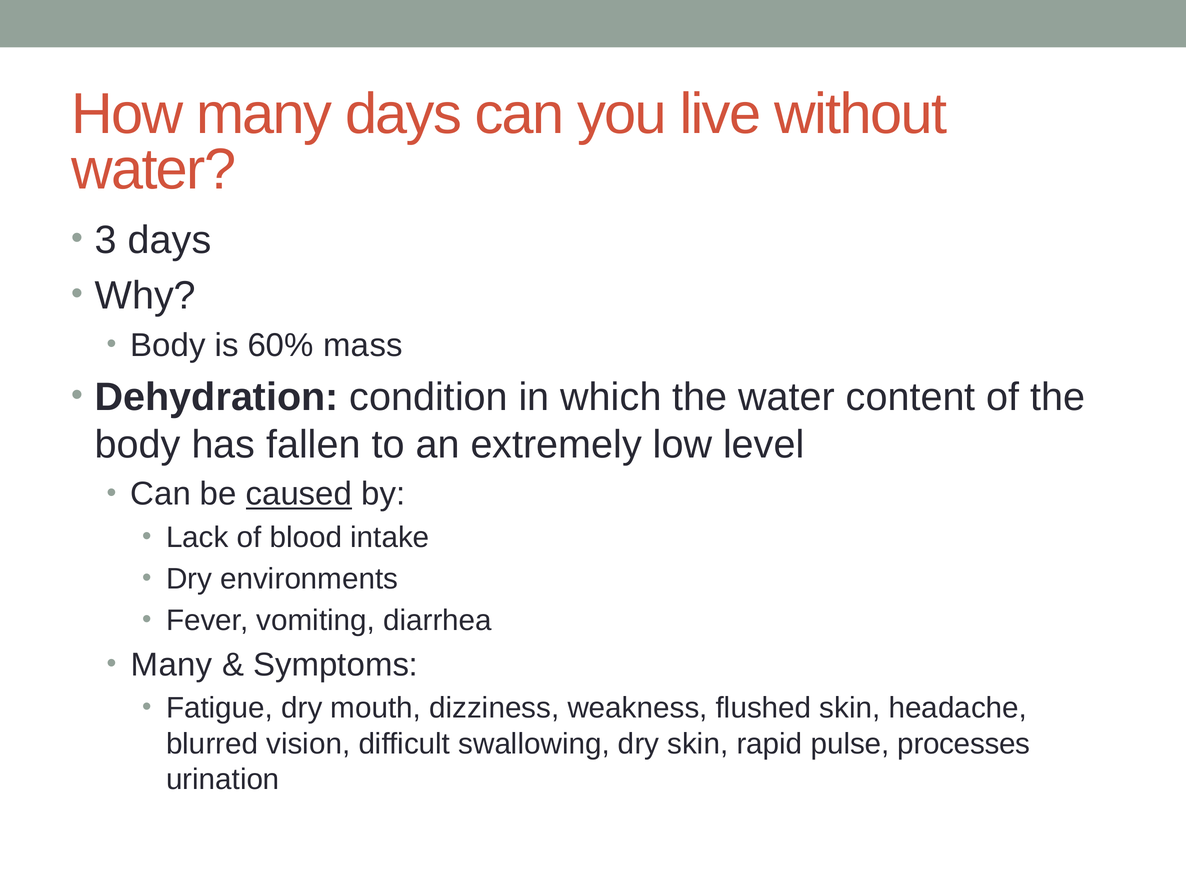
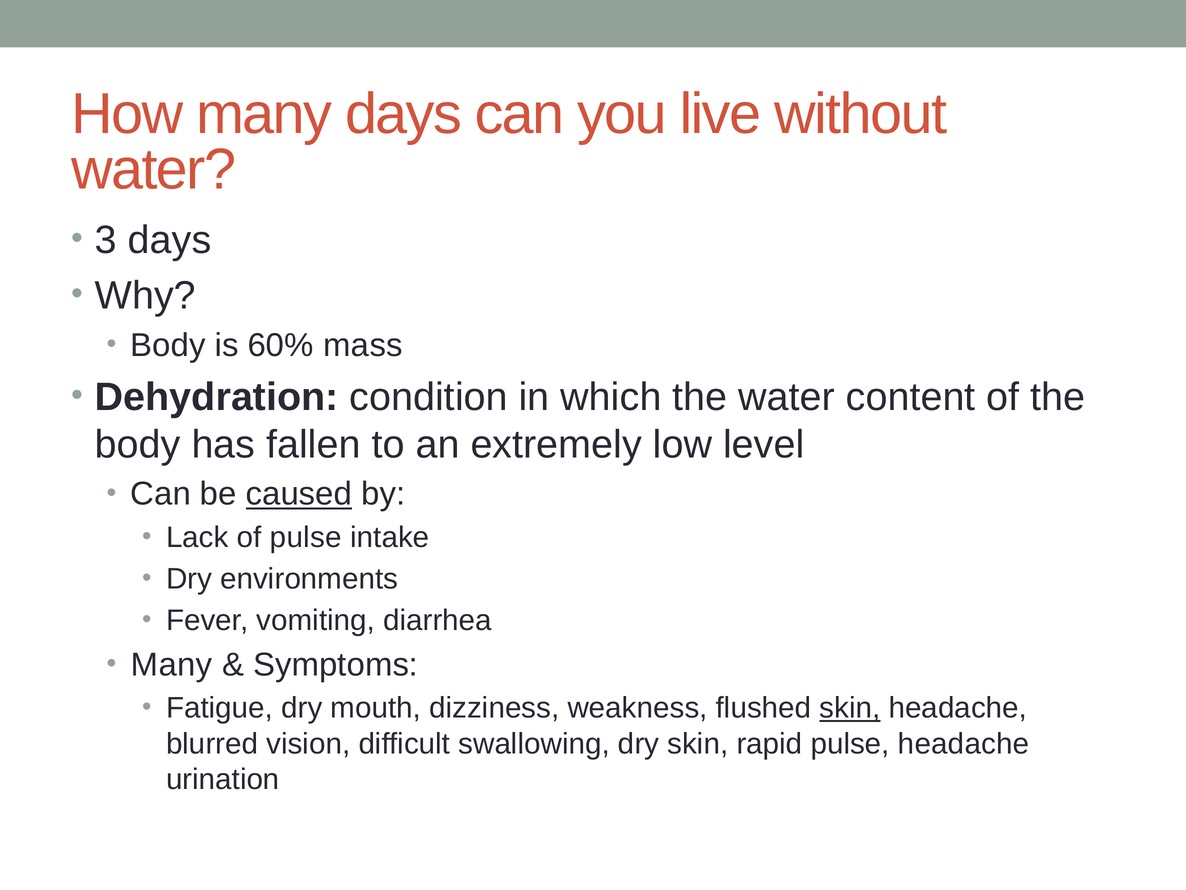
of blood: blood -> pulse (306, 537)
skin underline: none -> present (850, 708)
pulse processes: processes -> headache (964, 743)
